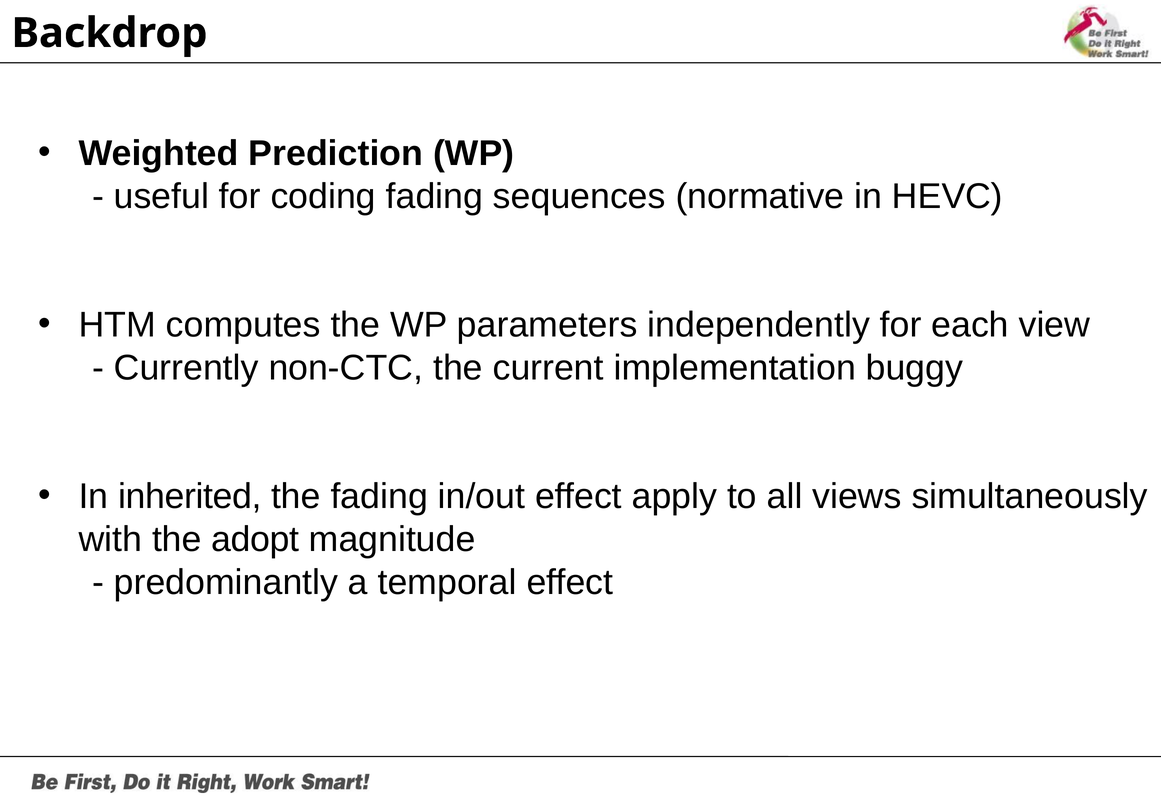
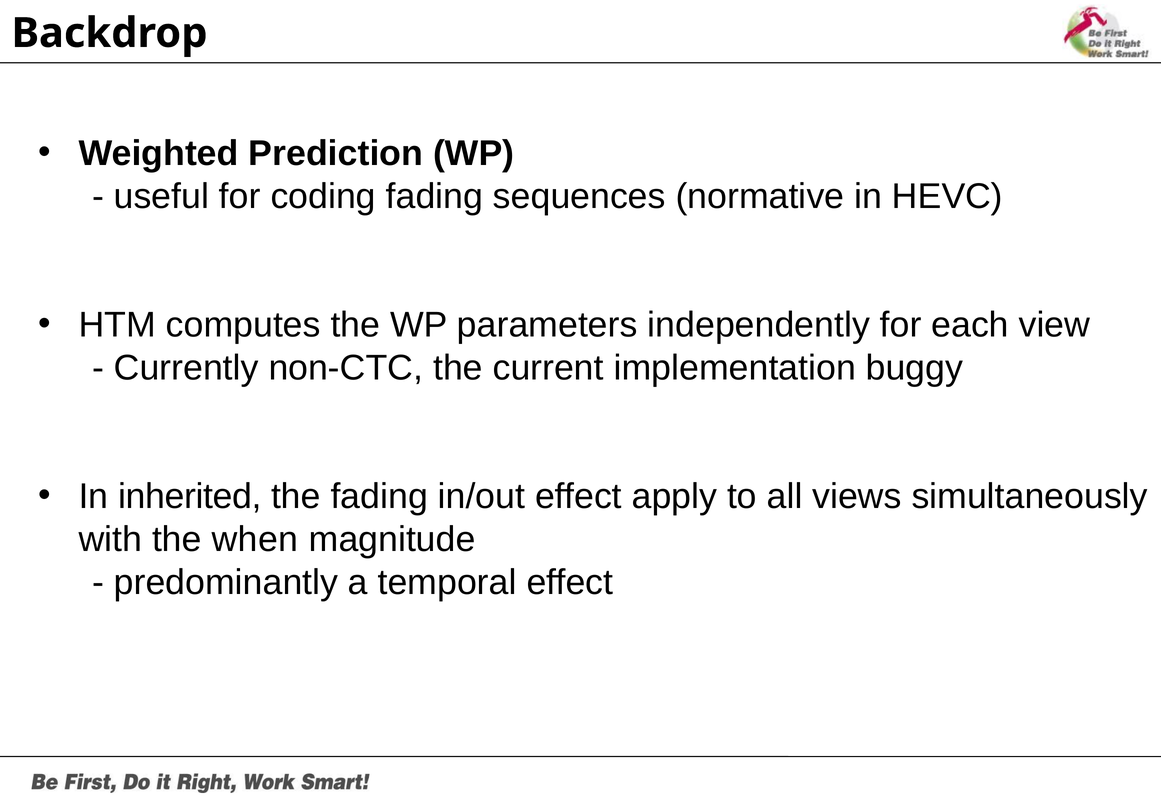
adopt: adopt -> when (255, 539)
